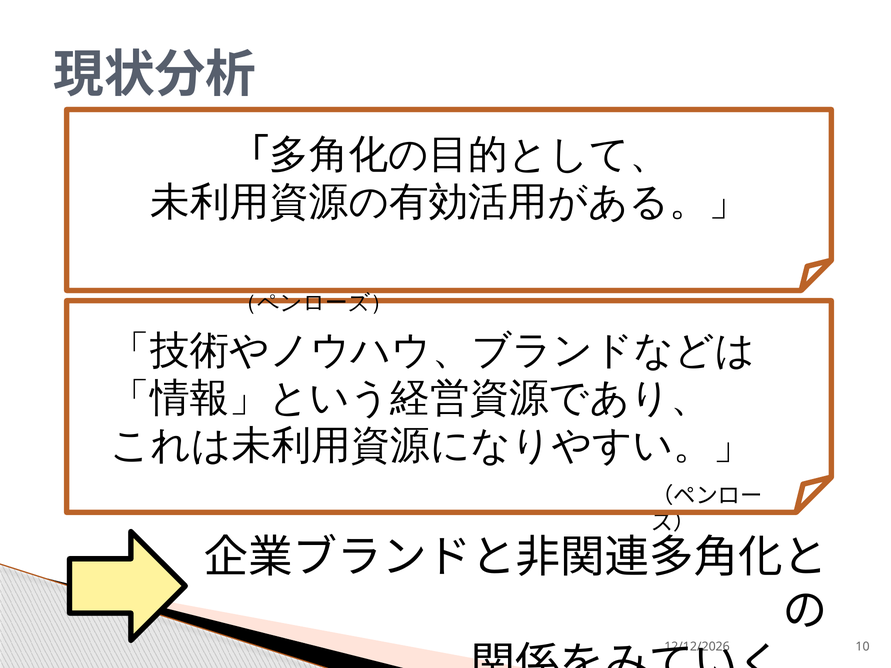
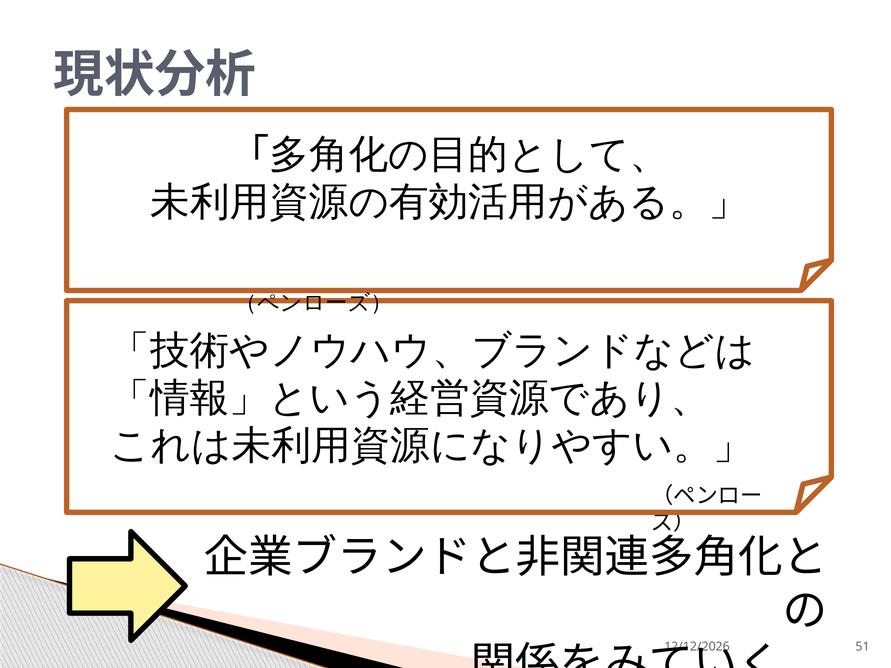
10: 10 -> 51 (863, 647)
